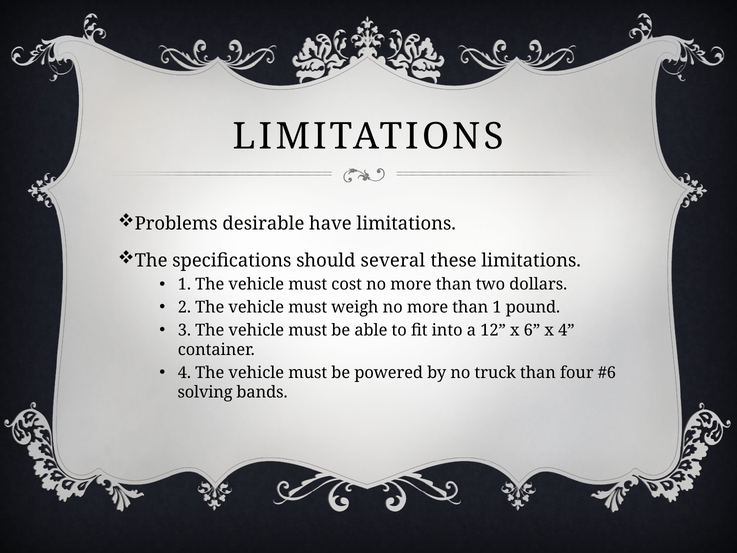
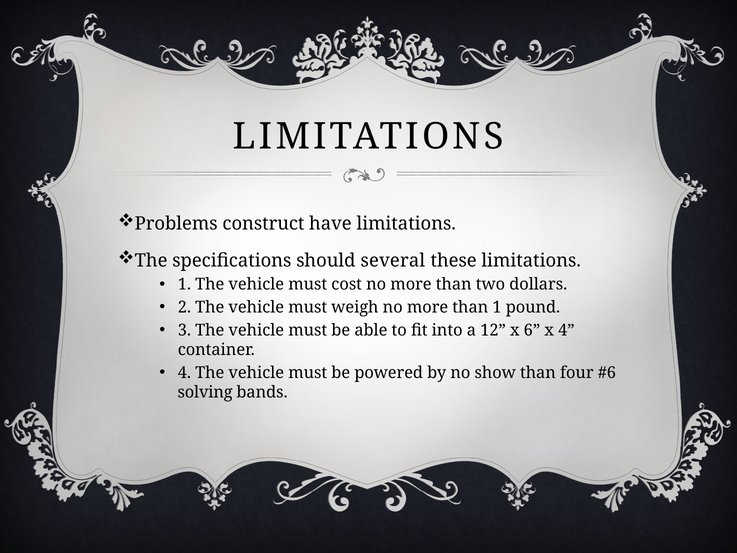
desirable: desirable -> construct (263, 224)
truck: truck -> show (495, 373)
